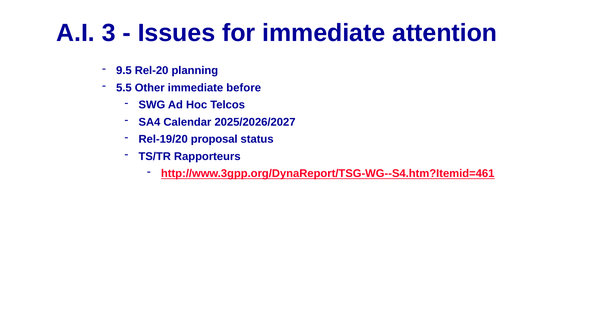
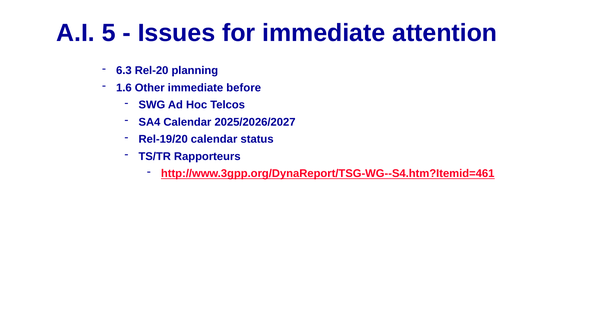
3: 3 -> 5 (109, 33)
9.5: 9.5 -> 6.3 (124, 71)
5.5: 5.5 -> 1.6 (124, 88)
Rel-19/20 proposal: proposal -> calendar (214, 139)
